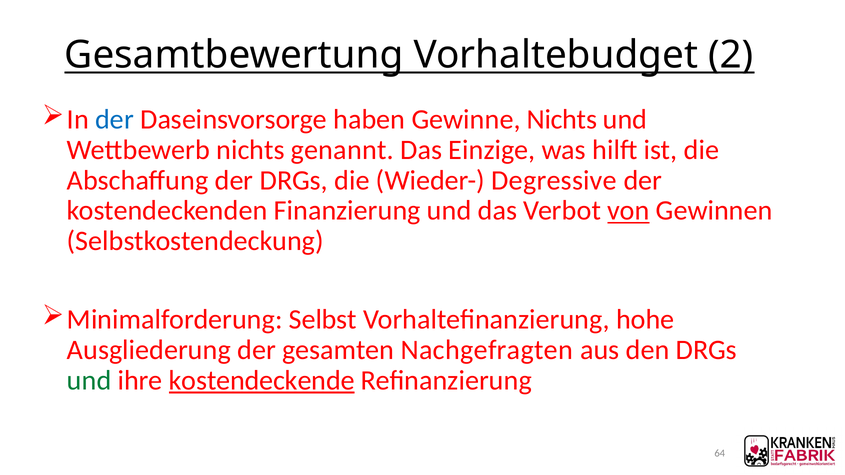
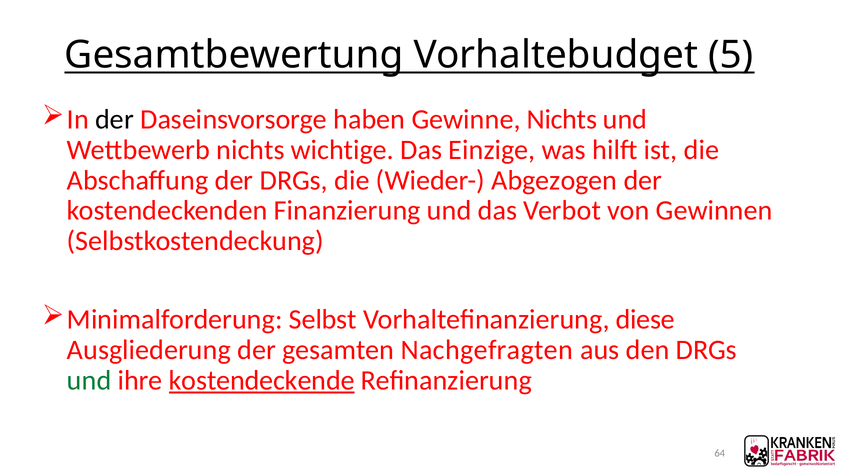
2: 2 -> 5 (731, 55)
der colour: blue -> black (114, 119)
genannt: genannt -> wichtige (342, 150)
Degressive: Degressive -> Abgezogen (554, 180)
von underline: present -> none (628, 211)
hohe: hohe -> diese (645, 320)
